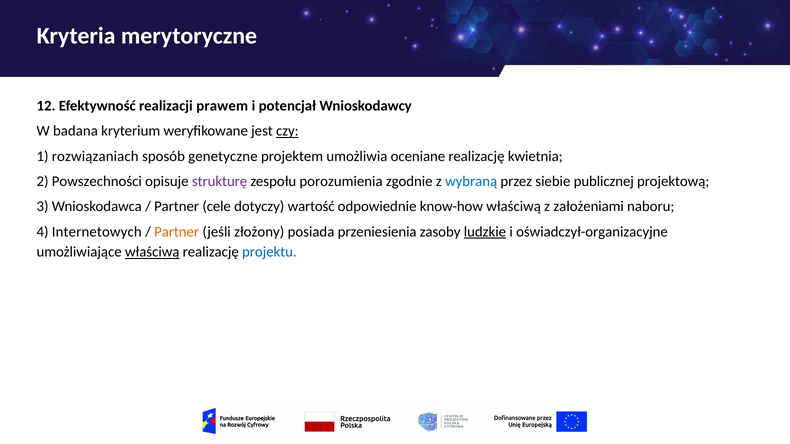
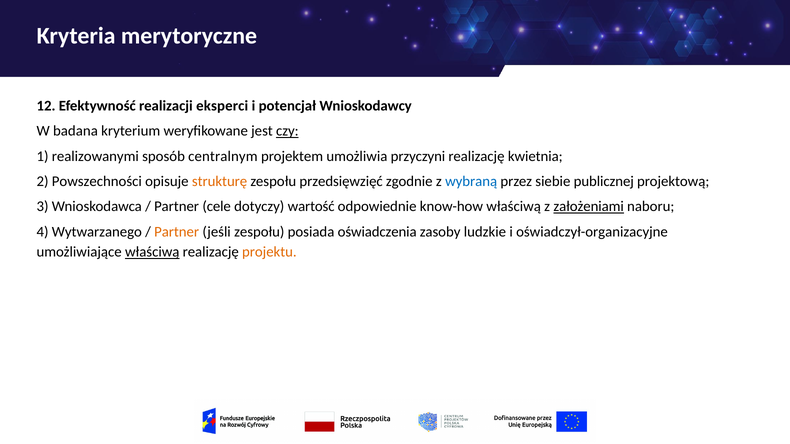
prawem: prawem -> eksperci (222, 106)
rozwiązaniach: rozwiązaniach -> realizowanymi (95, 156)
genetyczne: genetyczne -> centralnym (223, 156)
oceniane: oceniane -> przyczyni (418, 156)
strukturę colour: purple -> orange (220, 182)
porozumienia: porozumienia -> przedsięwzięć (341, 182)
założeniami underline: none -> present (589, 207)
Internetowych: Internetowych -> Wytwarzanego (97, 232)
jeśli złożony: złożony -> zespołu (259, 232)
przeniesienia: przeniesienia -> oświadczenia (377, 232)
ludzkie underline: present -> none (485, 232)
projektu colour: blue -> orange (269, 252)
